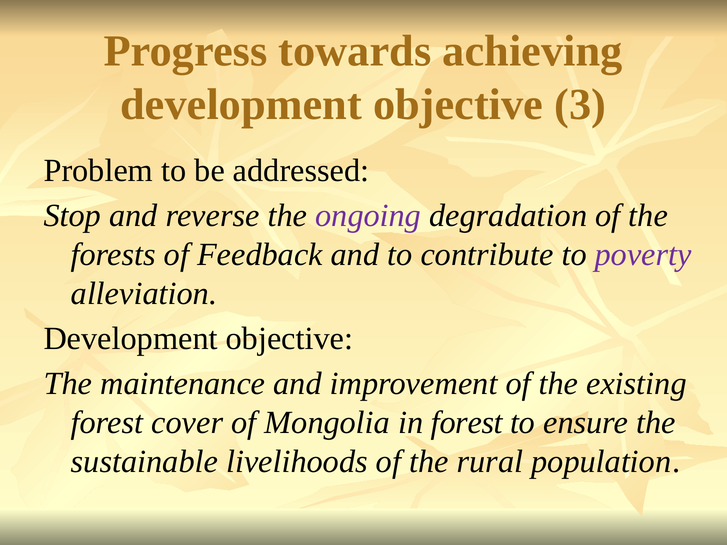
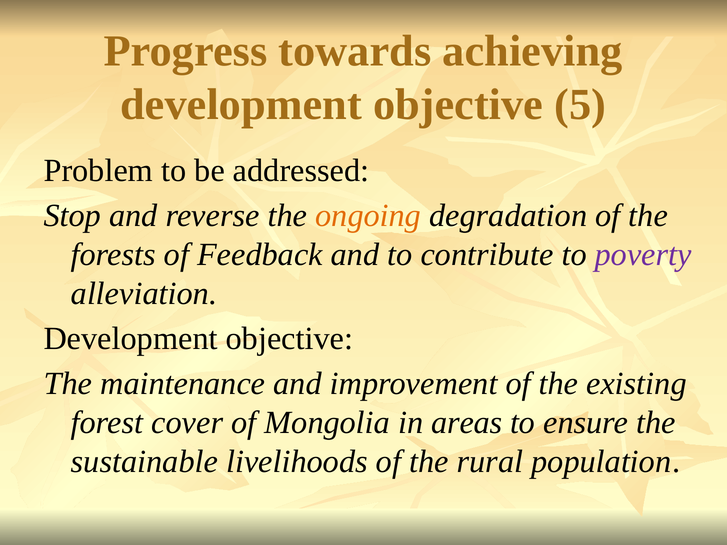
3: 3 -> 5 (580, 104)
ongoing colour: purple -> orange (368, 216)
in forest: forest -> areas (467, 423)
